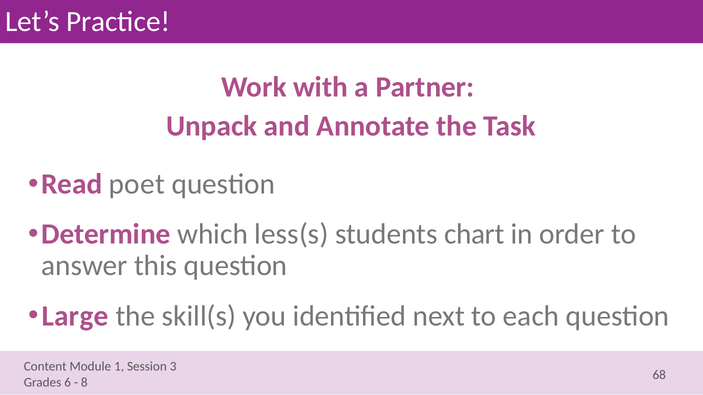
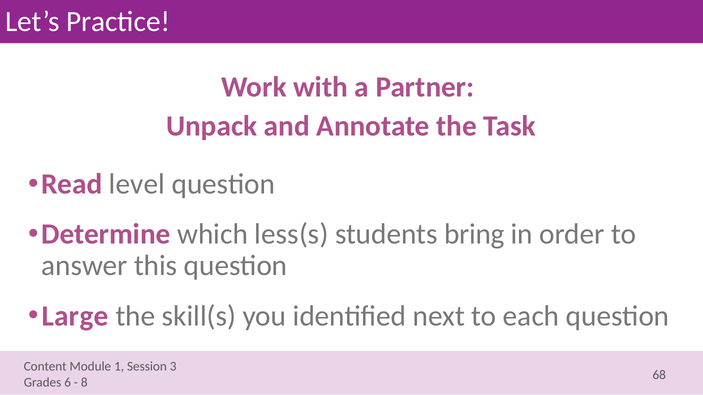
poet: poet -> level (137, 184)
chart: chart -> bring (474, 234)
